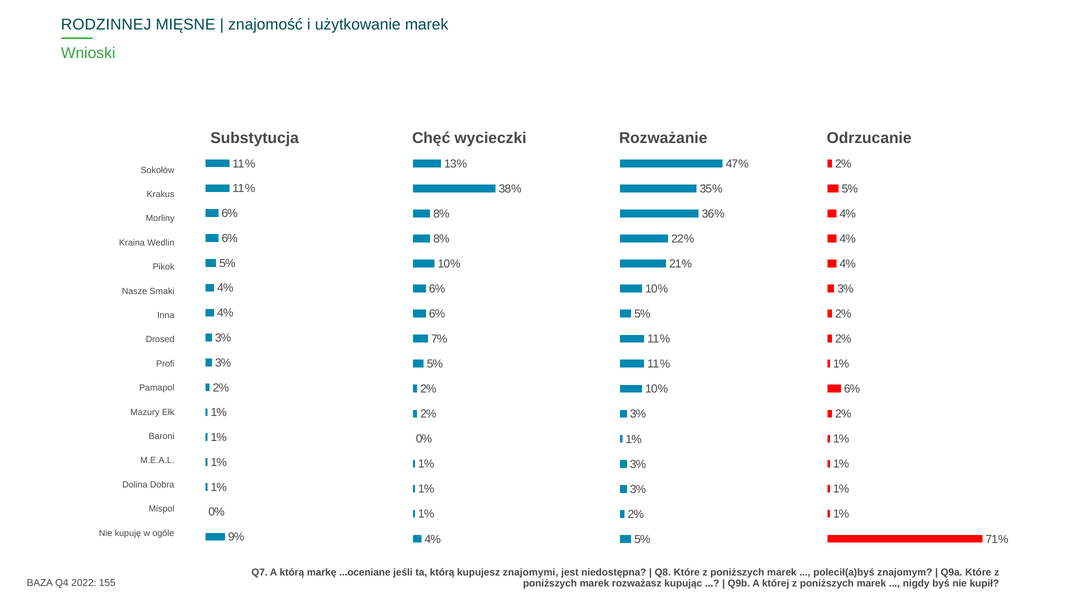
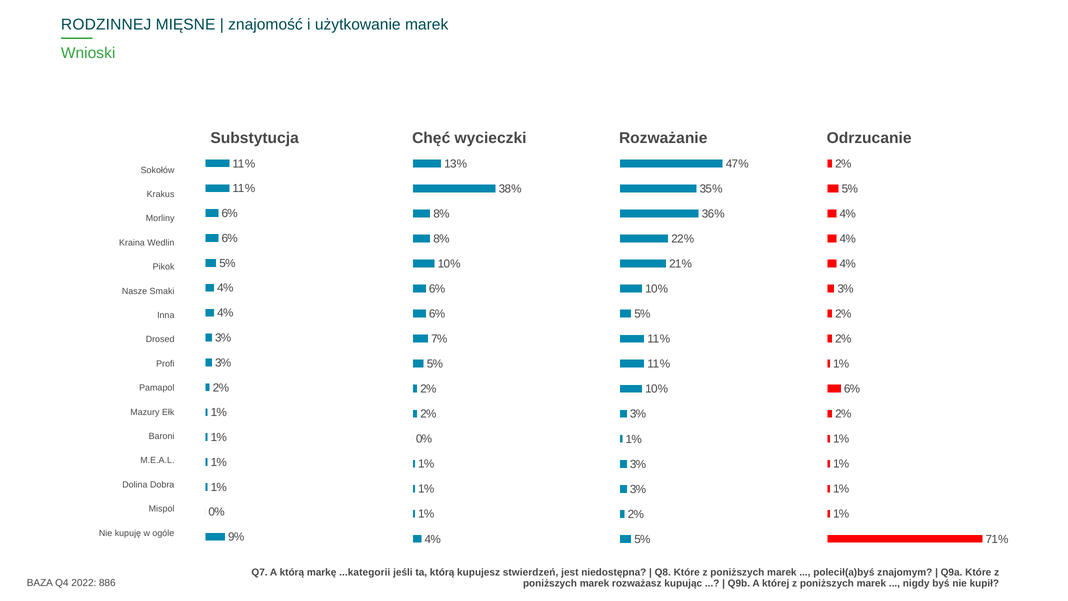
...oceniane: ...oceniane -> ...kategorii (365, 572)
znajomymi: znajomymi -> stwierdzeń (531, 572)
155: 155 -> 886 (107, 583)
